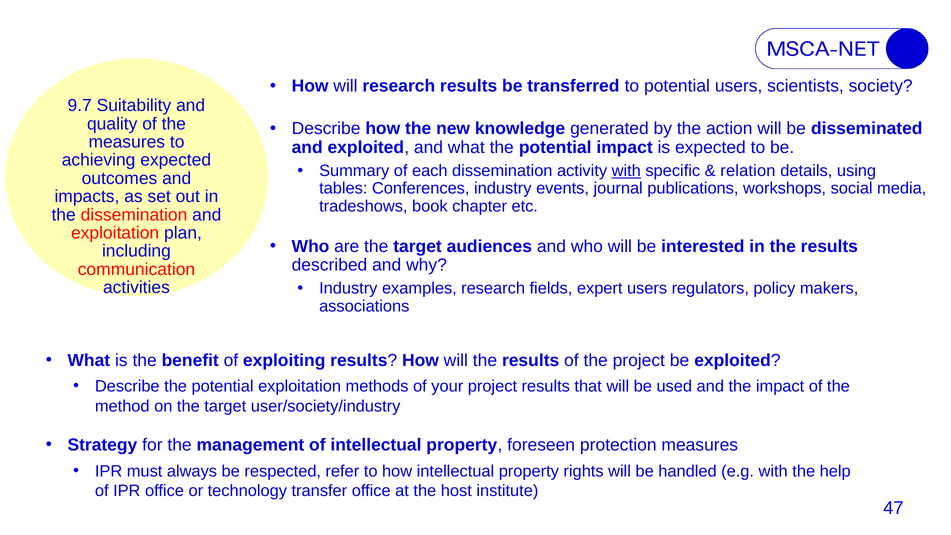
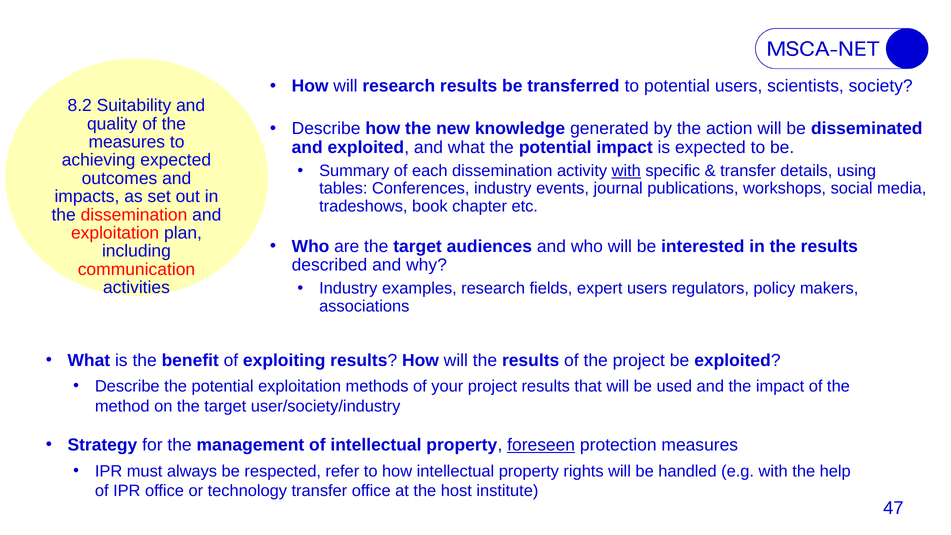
9.7: 9.7 -> 8.2 (80, 106)
relation: relation -> transfer (748, 171)
foreseen underline: none -> present (541, 445)
